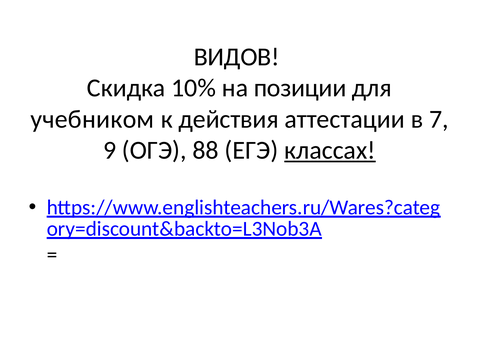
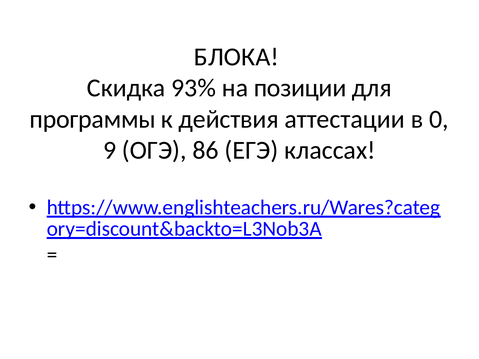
ВИДОВ: ВИДОВ -> БЛОКА (236, 57)
10%: 10% -> 93% (194, 88)
учебником: учебником -> программы (93, 119)
7: 7 -> 0 (439, 119)
88: 88 -> 86 (206, 150)
классах underline: present -> none (330, 150)
